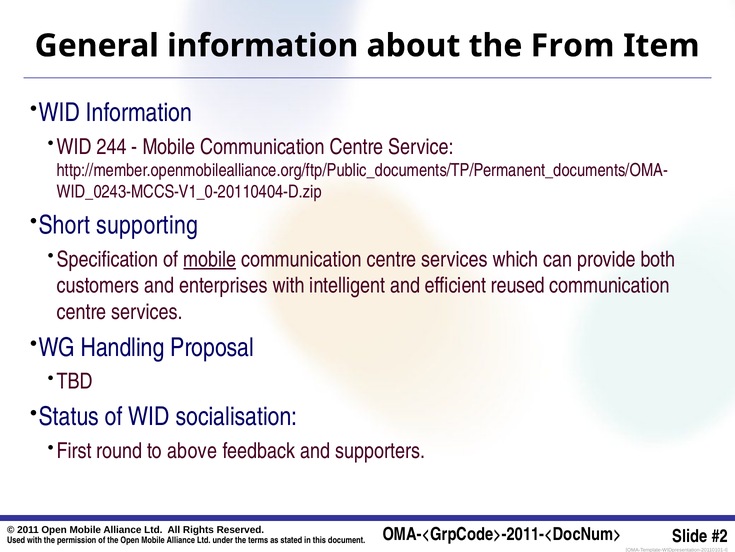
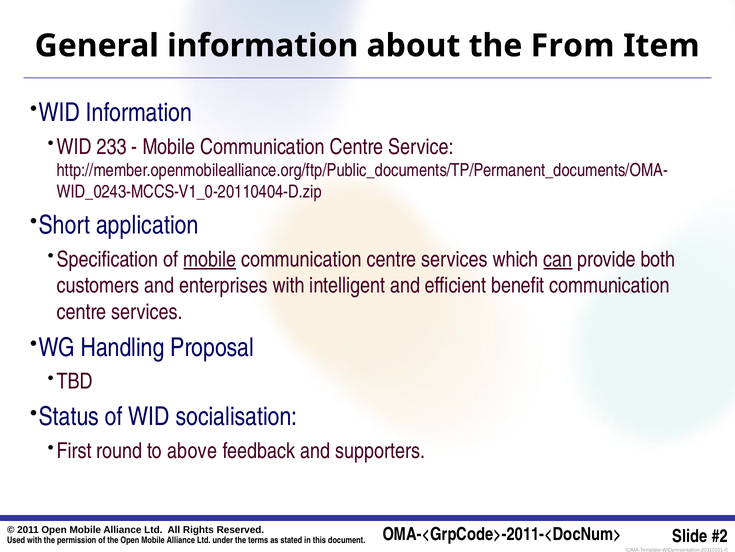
244: 244 -> 233 (112, 147)
supporting: supporting -> application (147, 225)
can underline: none -> present (558, 259)
reused: reused -> benefit (518, 285)
